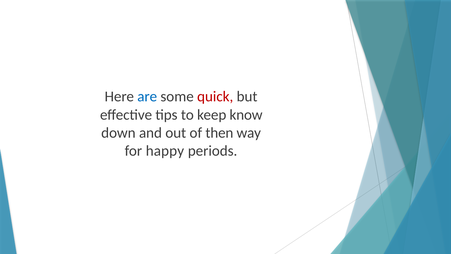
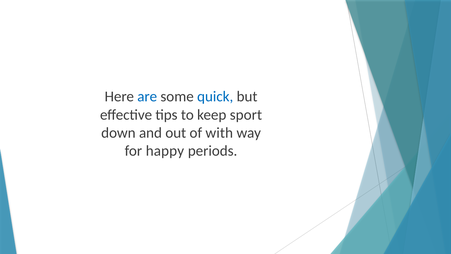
quick colour: red -> blue (215, 97)
know: know -> sport (246, 115)
then: then -> with (219, 133)
